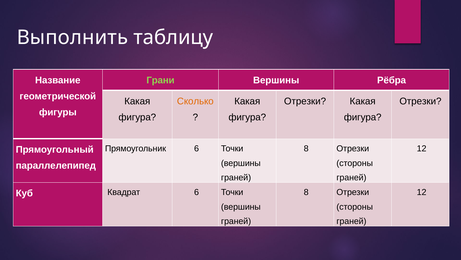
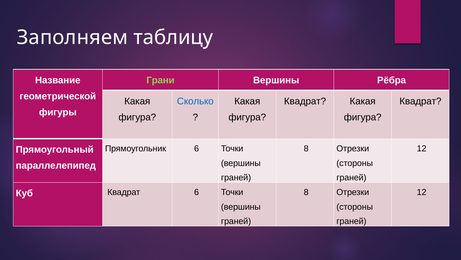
Выполнить: Выполнить -> Заполняем (72, 37)
Сколько colour: orange -> blue (195, 101)
Отрезки: Отрезки -> Квадрат (305, 101)
Отрезки: Отрезки -> Квадрат (420, 101)
